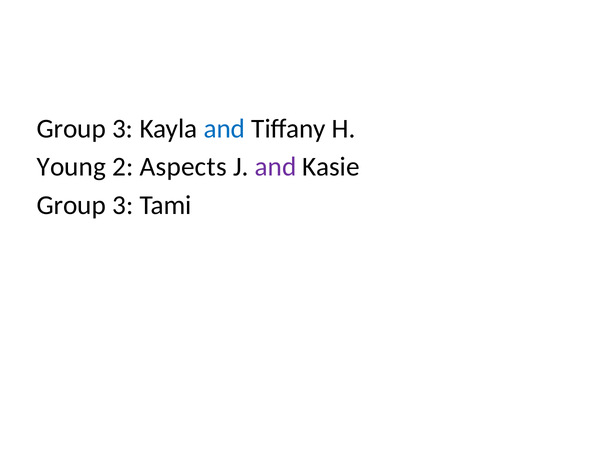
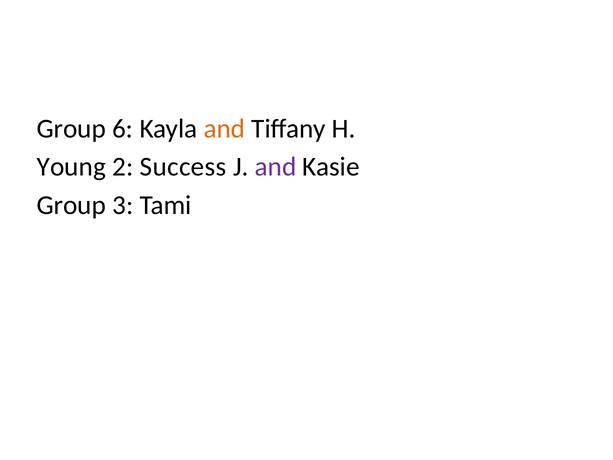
3: 3 -> 6 (123, 129)
and colour: blue -> orange (224, 129)
Aspects: Aspects -> Success (183, 167)
